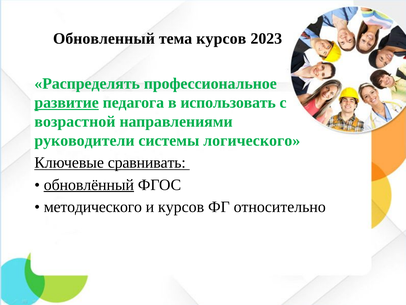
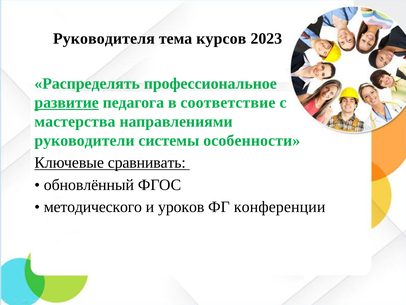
Обновленный: Обновленный -> Руководителя (104, 39)
использовать: использовать -> соответствие (228, 103)
возрастной: возрастной -> мастерства (75, 121)
логического: логического -> особенности (252, 140)
обновлённый underline: present -> none (89, 185)
и курсов: курсов -> уроков (181, 207)
относительно: относительно -> конференции (280, 207)
